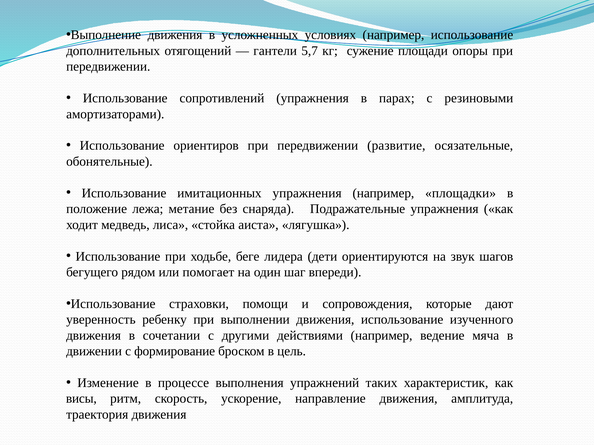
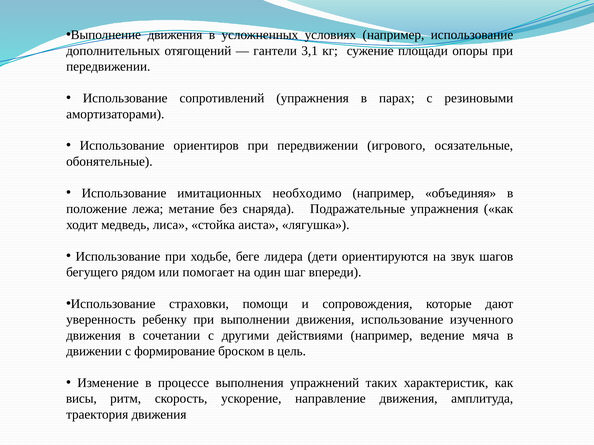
5,7: 5,7 -> 3,1 (310, 51)
развитие: развитие -> игрового (396, 146)
имитационных упражнения: упражнения -> необходимо (307, 193)
площадки: площадки -> объединяя (461, 193)
